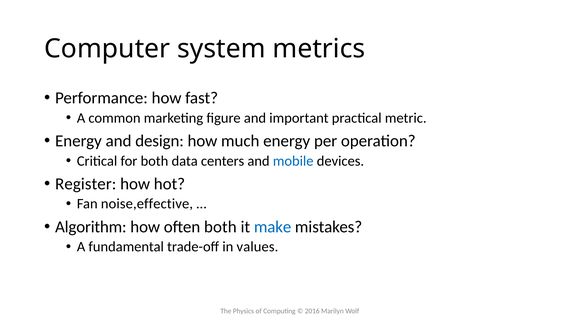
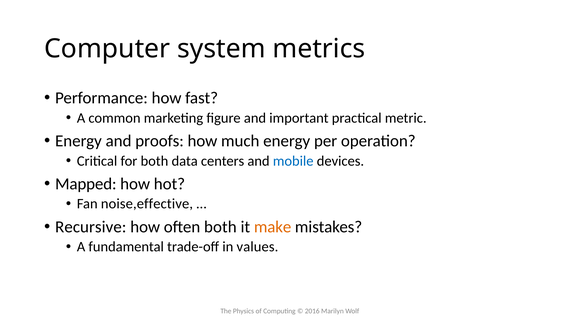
design: design -> proofs (160, 141)
Register: Register -> Mapped (86, 184)
Algorithm: Algorithm -> Recursive (91, 227)
make colour: blue -> orange (273, 227)
